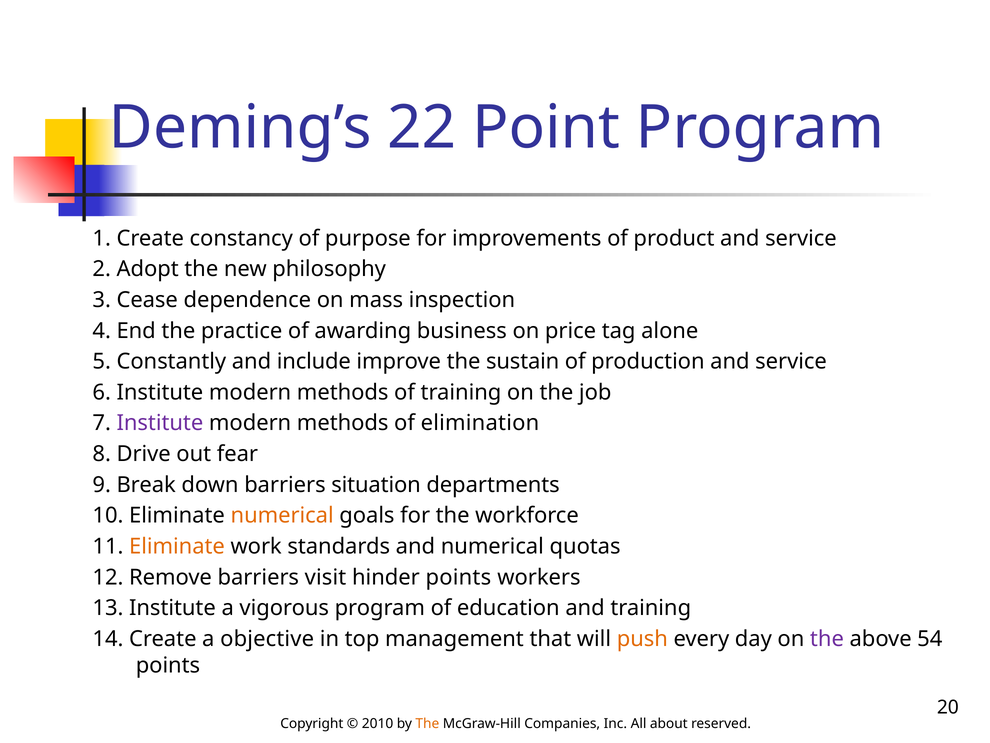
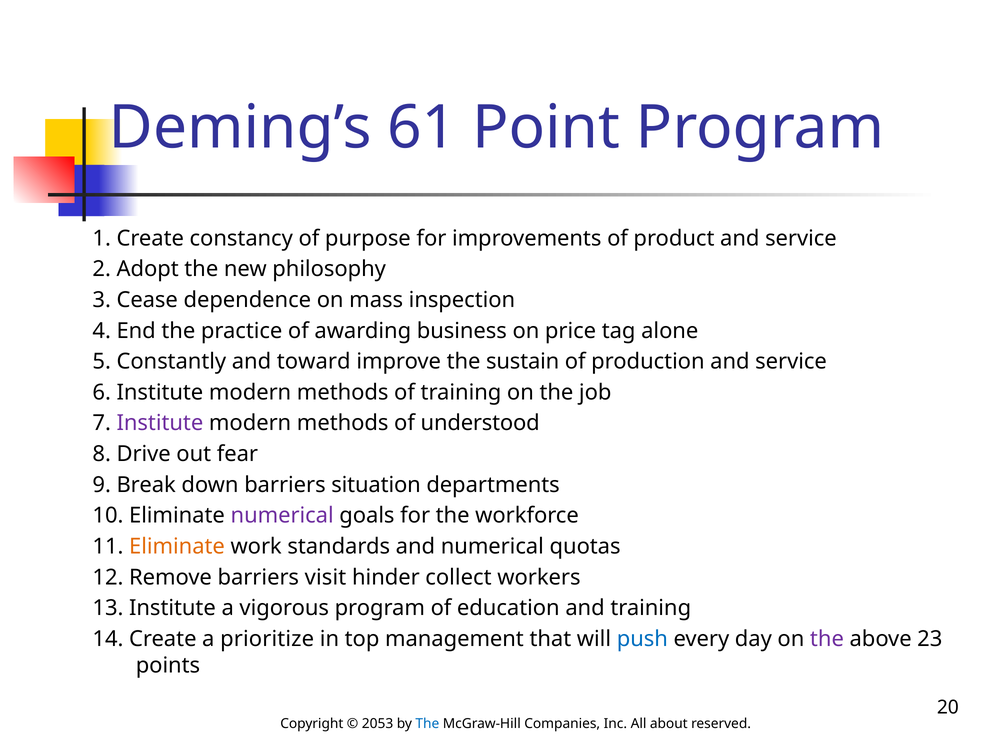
22: 22 -> 61 (422, 128)
include: include -> toward (314, 361)
elimination: elimination -> understood (480, 423)
numerical colour: orange -> purple (282, 515)
hinder points: points -> collect (458, 577)
objective: objective -> prioritize (267, 638)
push colour: orange -> blue (642, 638)
54: 54 -> 23 (930, 638)
2010: 2010 -> 2053 (378, 723)
The colour: orange -> blue (427, 723)
